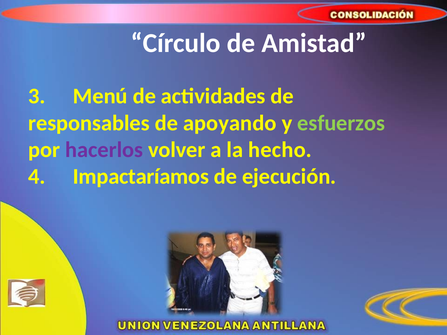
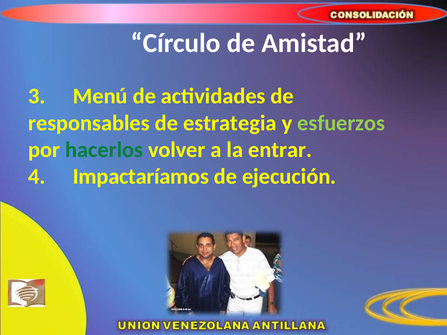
apoyando: apoyando -> estrategia (230, 123)
hacerlos colour: purple -> green (104, 150)
hecho: hecho -> entrar (280, 150)
